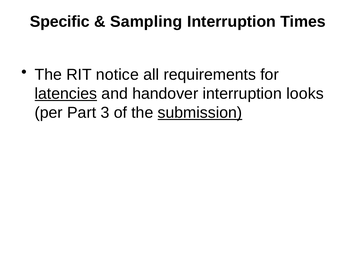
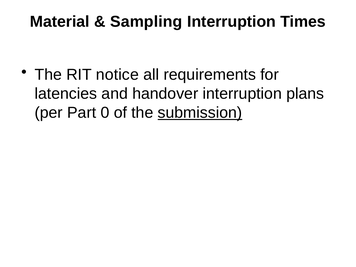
Specific: Specific -> Material (60, 22)
latencies underline: present -> none (66, 94)
looks: looks -> plans (305, 94)
3: 3 -> 0 (105, 113)
